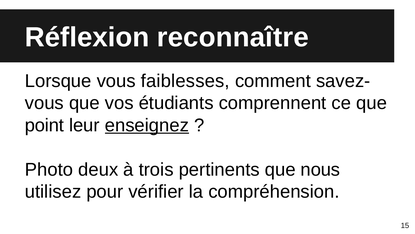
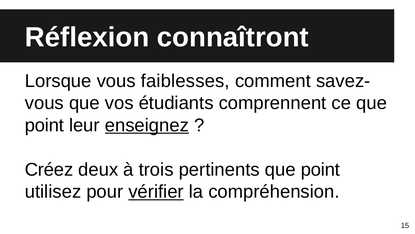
reconnaître: reconnaître -> connaîtront (233, 37)
Photo: Photo -> Créez (49, 169)
nous: nous -> point (320, 169)
vérifier underline: none -> present (156, 191)
